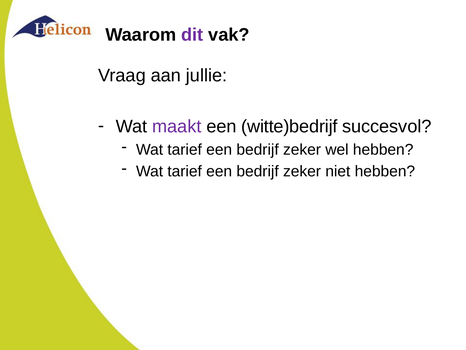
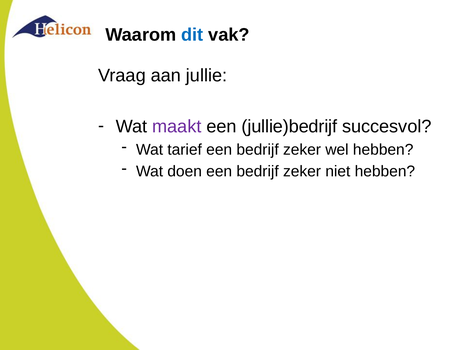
dit colour: purple -> blue (192, 35)
witte)bedrijf: witte)bedrijf -> jullie)bedrijf (289, 126)
tarief: tarief -> doen (185, 171)
